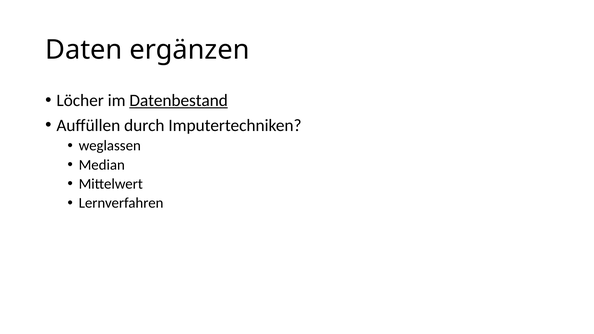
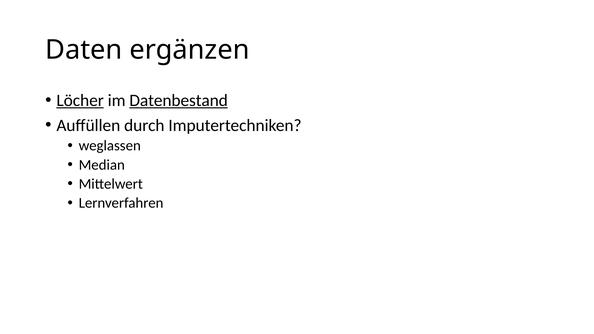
Löcher underline: none -> present (80, 100)
